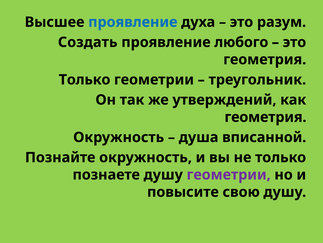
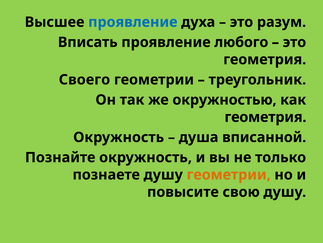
Создать: Создать -> Вписать (88, 42)
Только: Только -> Своего (84, 79)
утверждений: утверждений -> окружностью (225, 100)
геометрии colour: purple -> orange (229, 174)
